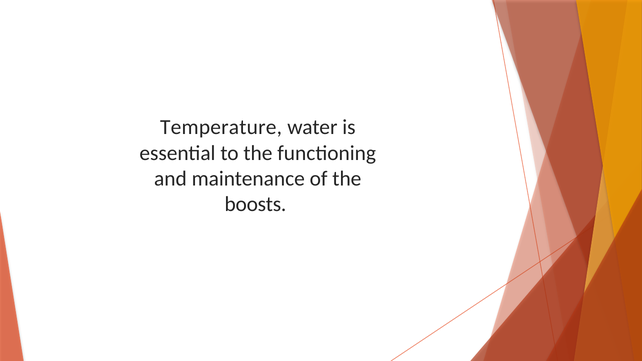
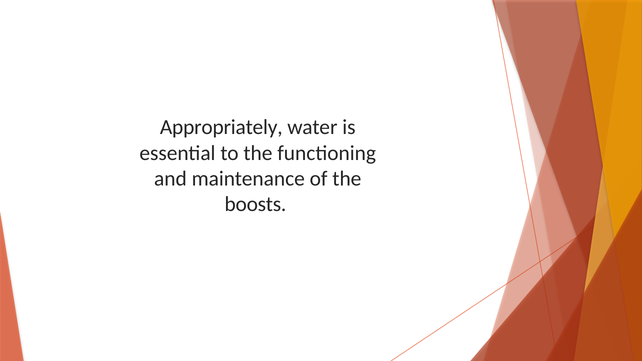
Temperature: Temperature -> Appropriately (221, 127)
